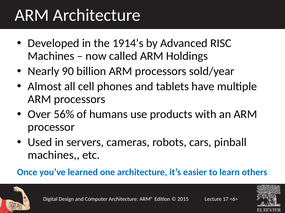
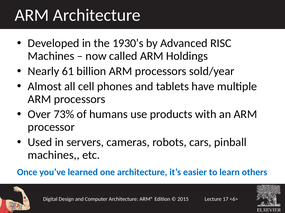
1914’s: 1914’s -> 1930’s (128, 43)
90: 90 -> 61 (68, 71)
56%: 56% -> 73% (64, 115)
